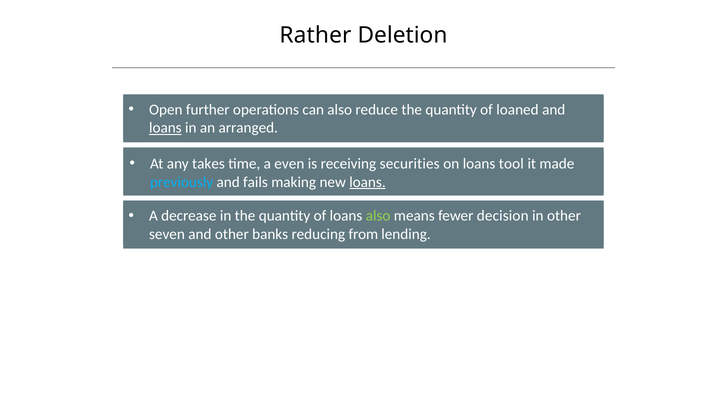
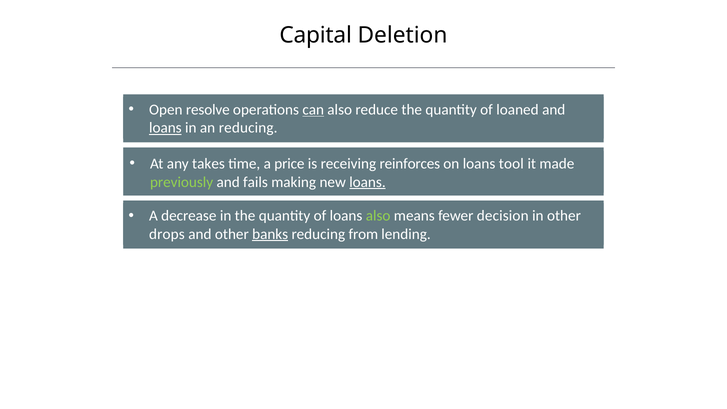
Rather: Rather -> Capital (316, 35)
further: further -> resolve (208, 110)
can underline: none -> present (313, 110)
an arranged: arranged -> reducing (248, 128)
even: even -> price (289, 164)
securities: securities -> reinforces (410, 164)
previously colour: light blue -> light green (182, 182)
seven: seven -> drops (167, 234)
banks underline: none -> present (270, 234)
